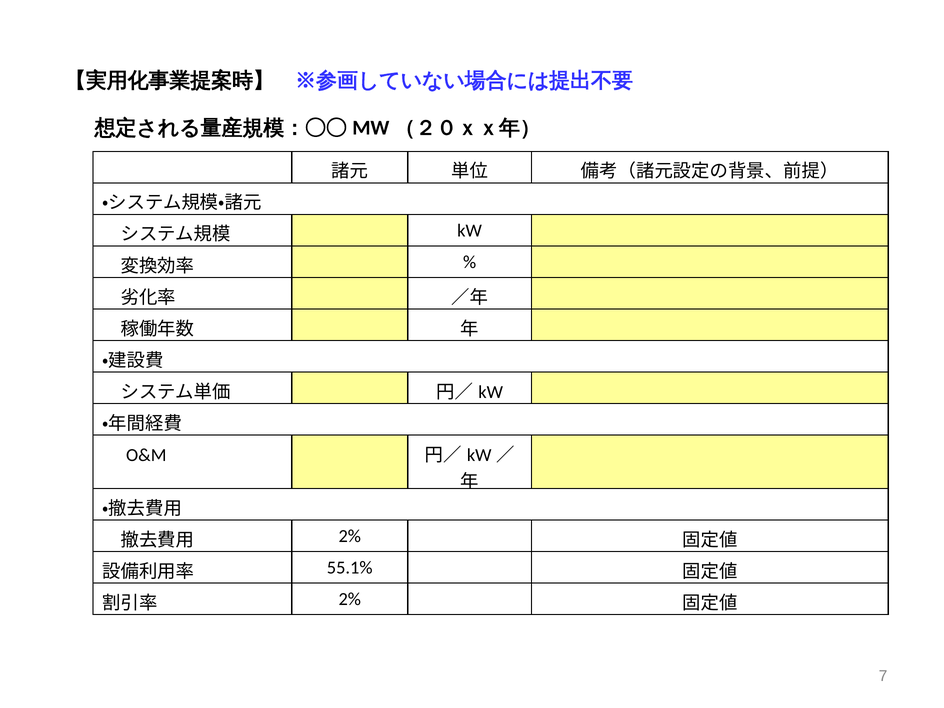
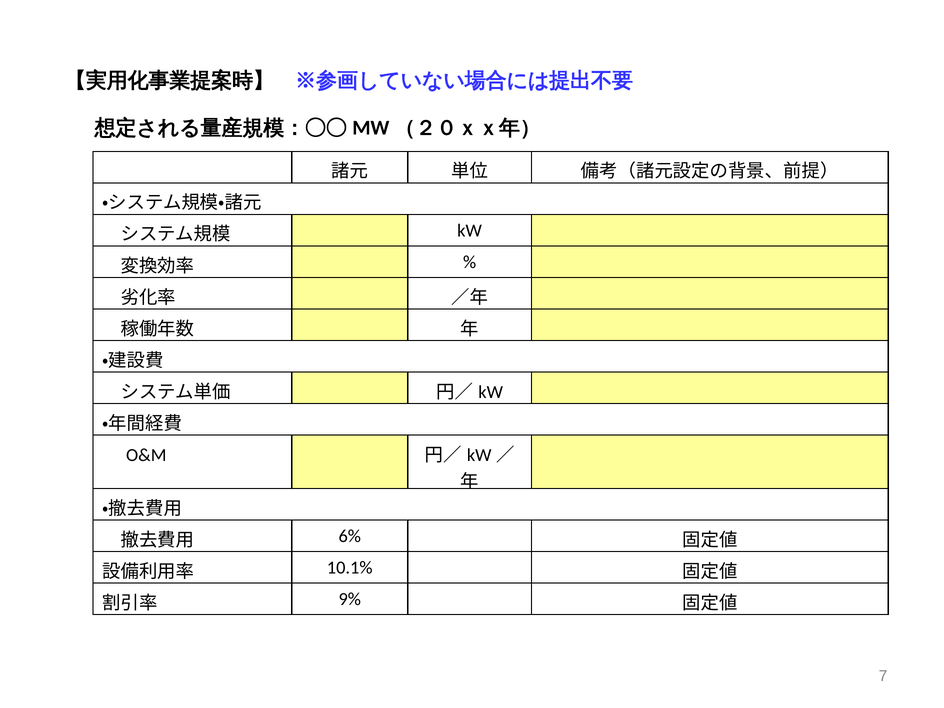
2%: 2% -> 6% (350, 536)
55.1%: 55.1% -> 10.1% (350, 568)
2%: 2% -> 9% (350, 599)
